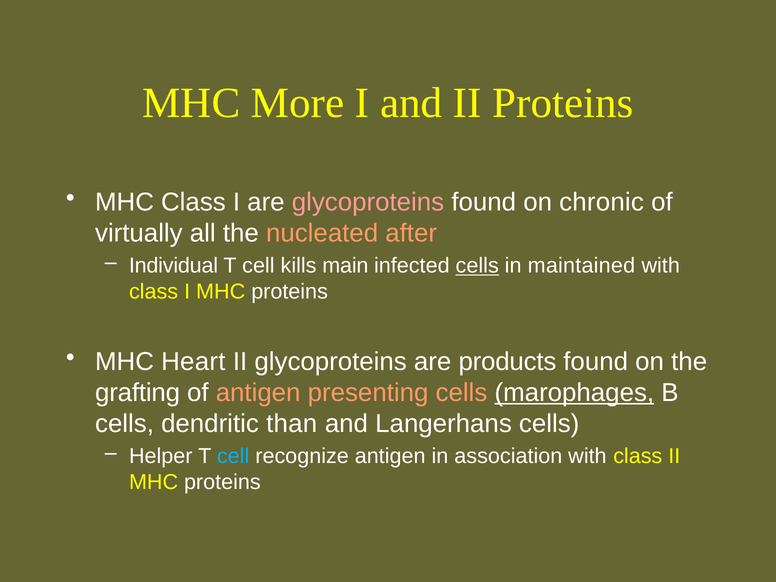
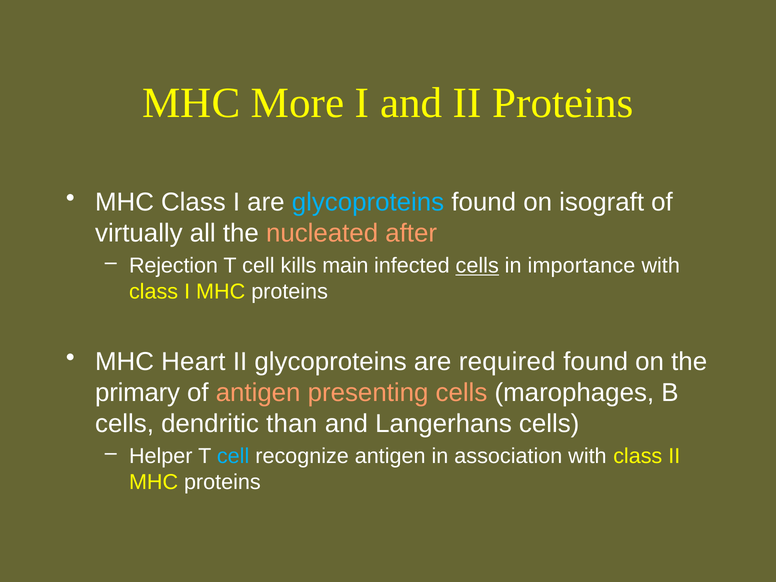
glycoproteins colour: pink -> light blue (368, 202)
chronic: chronic -> isograft (602, 202)
Individual: Individual -> Rejection (173, 266)
maintained: maintained -> importance (581, 266)
products: products -> required (507, 362)
grafting: grafting -> primary (138, 393)
marophages underline: present -> none (574, 393)
